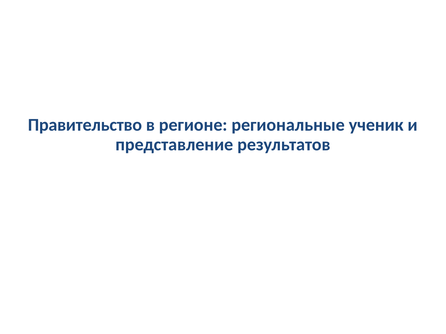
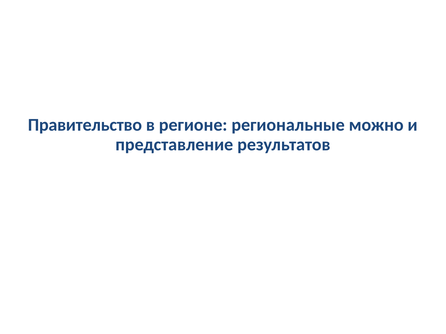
ученик: ученик -> можно (376, 125)
